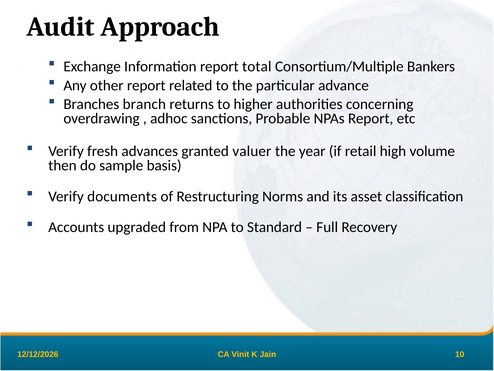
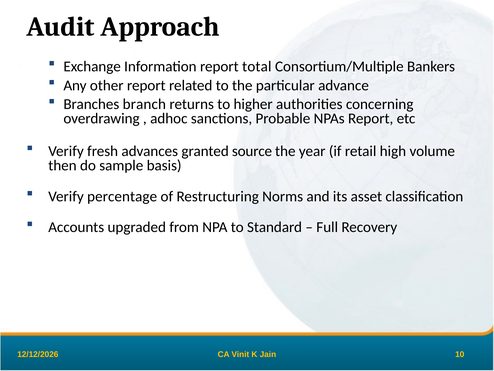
valuer: valuer -> source (252, 151)
documents: documents -> percentage (122, 196)
